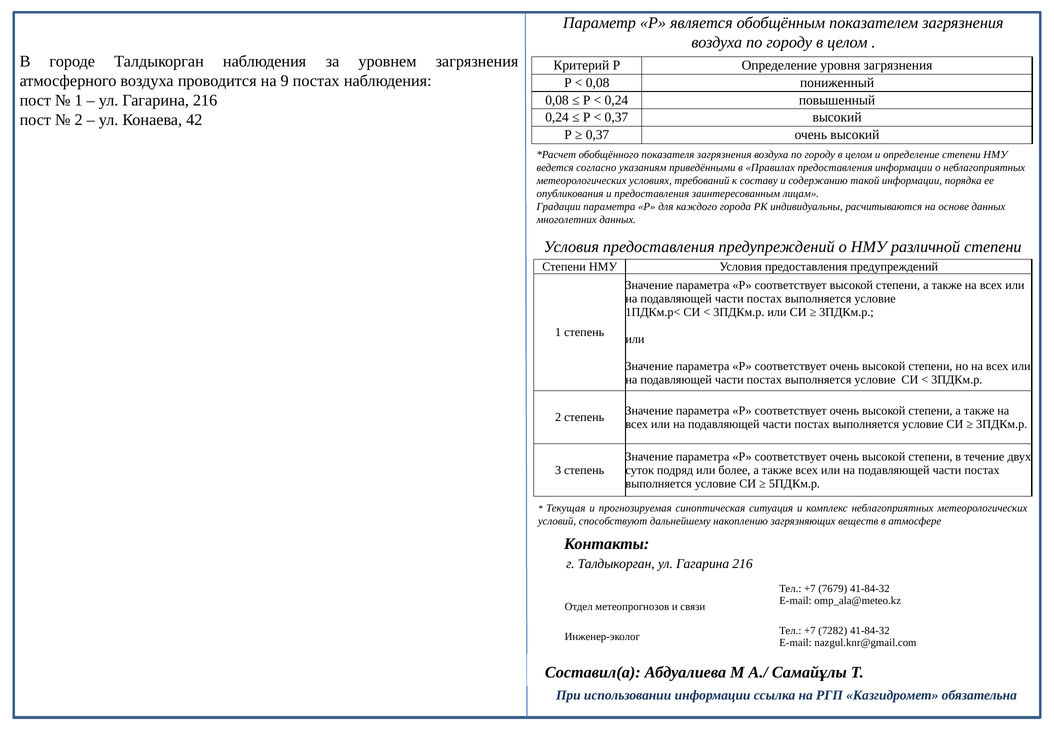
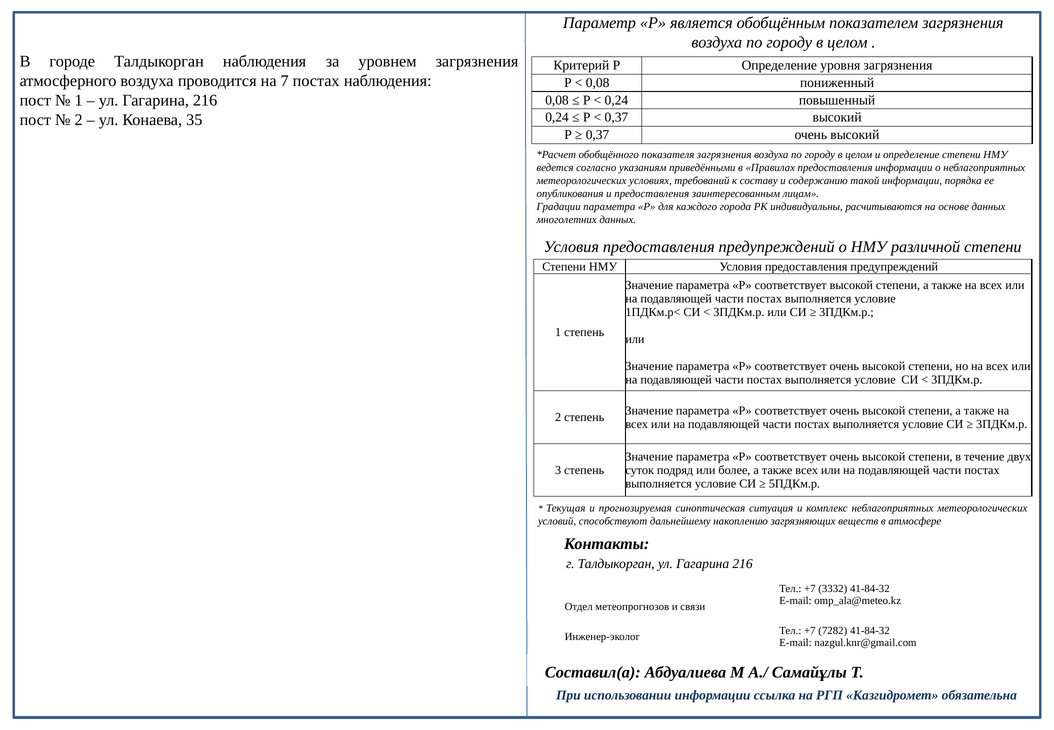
9: 9 -> 7 (285, 81)
42: 42 -> 35 (194, 120)
7679: 7679 -> 3332 (833, 588)
